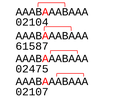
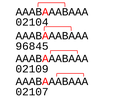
61587: 61587 -> 96845 (32, 46)
02475: 02475 -> 02109 (32, 69)
